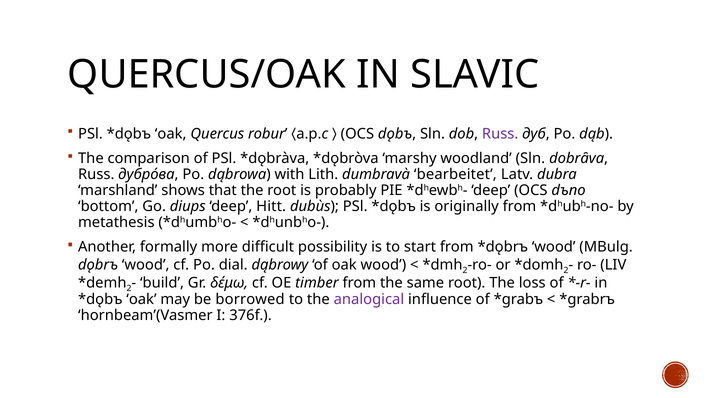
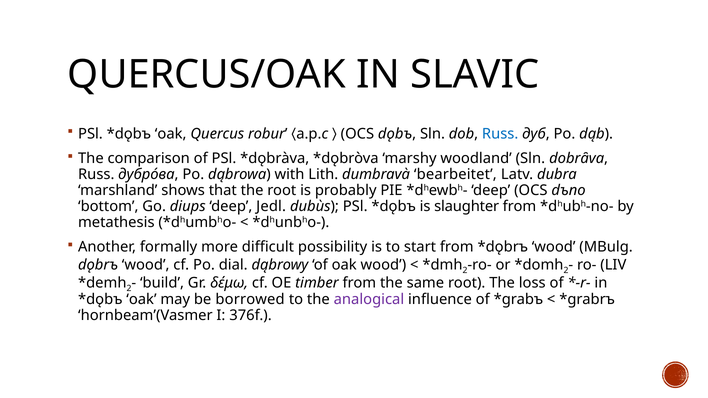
Russ colour: purple -> blue (500, 134)
Hitt: Hitt -> Jedl (271, 206)
originally: originally -> slaughter (467, 206)
